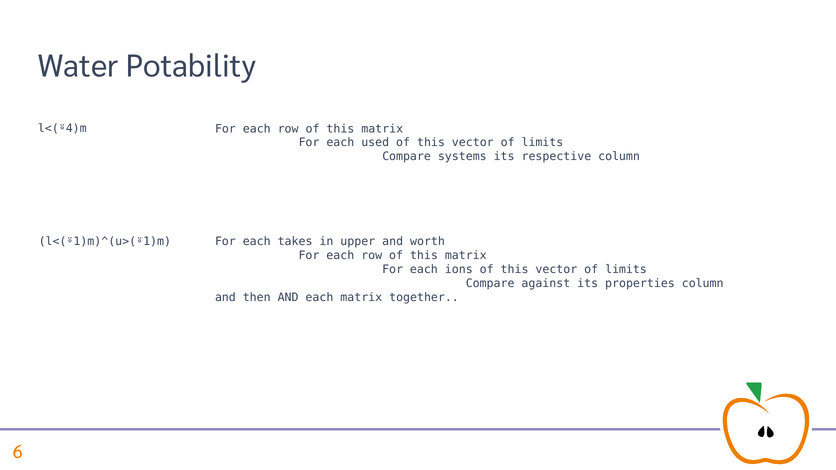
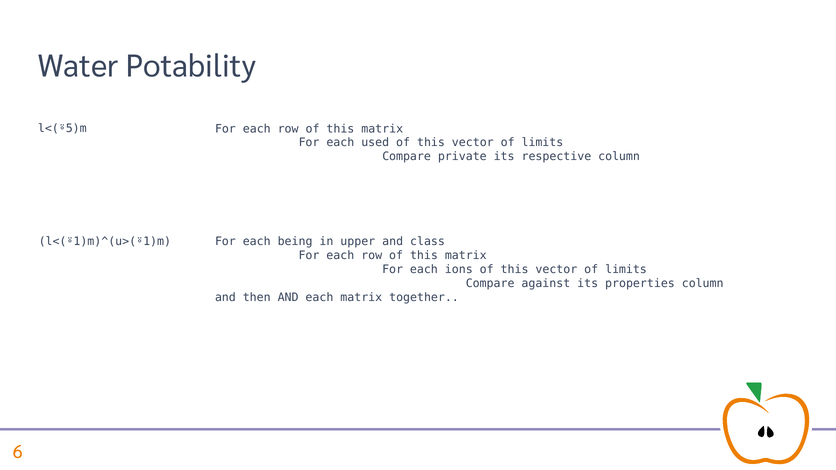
l<(⍤4)m: l<(⍤4)m -> l<(⍤5)m (62, 129)
systems: systems -> private (462, 157)
takes: takes -> being (295, 242)
worth: worth -> class (428, 242)
